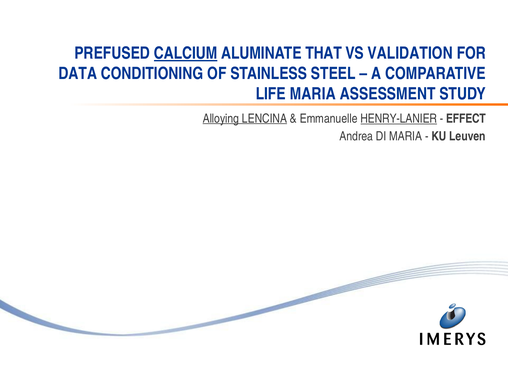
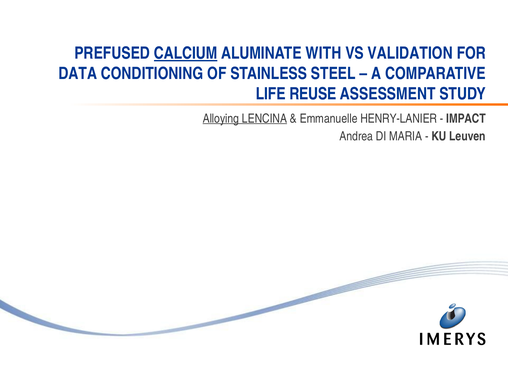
THAT: THAT -> WITH (323, 53)
LIFE MARIA: MARIA -> REUSE (313, 94)
HENRY-LANIER underline: present -> none (399, 119)
EFFECT: EFFECT -> IMPACT (466, 119)
